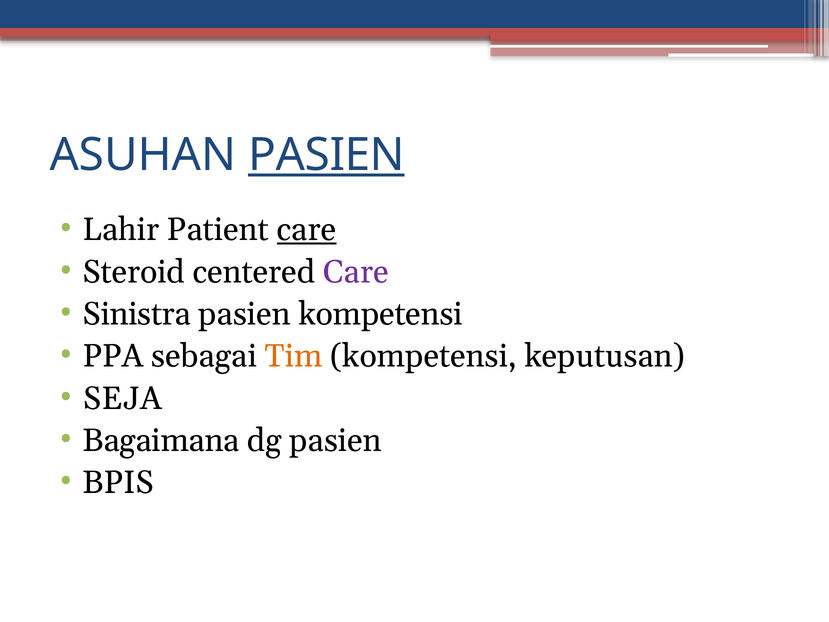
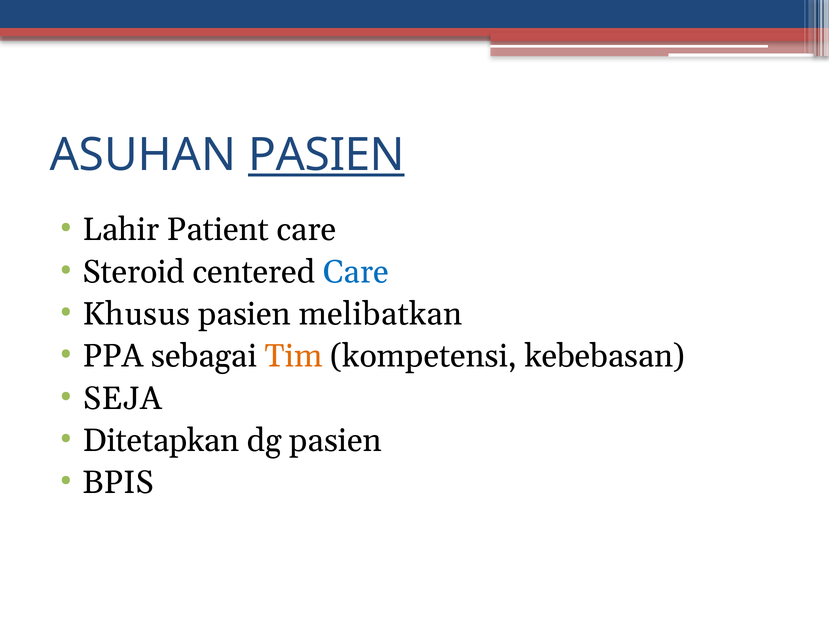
care underline: present -> none (307, 230)
Care colour: purple -> blue (356, 272)
Sinistra: Sinistra -> Khusus (137, 314)
pasien kompetensi: kompetensi -> melibatkan (380, 314)
keputusan: keputusan -> kebebasan (605, 356)
Bagaimana: Bagaimana -> Ditetapkan (161, 440)
